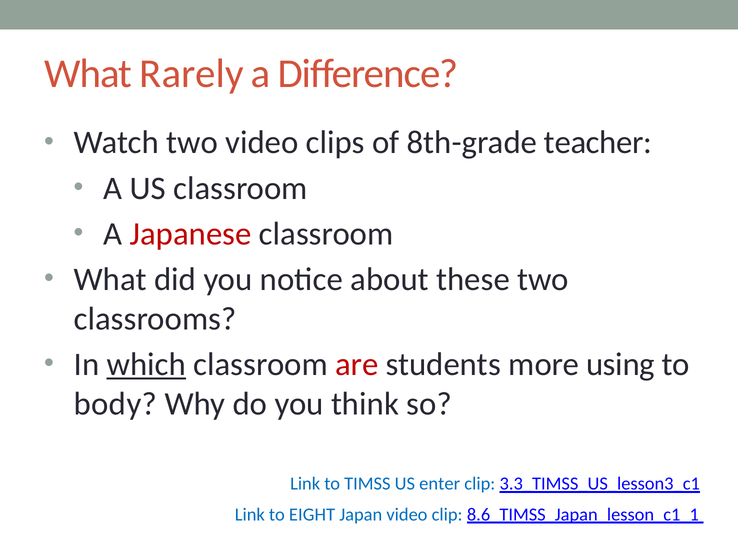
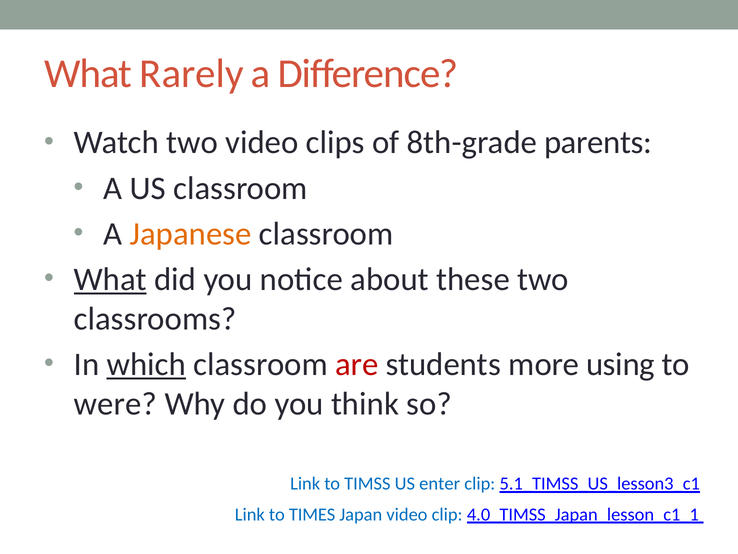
teacher: teacher -> parents (598, 143)
Japanese colour: red -> orange (191, 234)
What underline: none -> present (110, 279)
body: body -> were (115, 403)
3.3_TIMSS_US_lesson3_c1: 3.3_TIMSS_US_lesson3_c1 -> 5.1_TIMSS_US_lesson3_c1 (600, 483)
EIGHT: EIGHT -> TIMES (312, 514)
8.6_TIMSS_Japan_lesson_c1_1: 8.6_TIMSS_Japan_lesson_c1_1 -> 4.0_TIMSS_Japan_lesson_c1_1 (583, 514)
